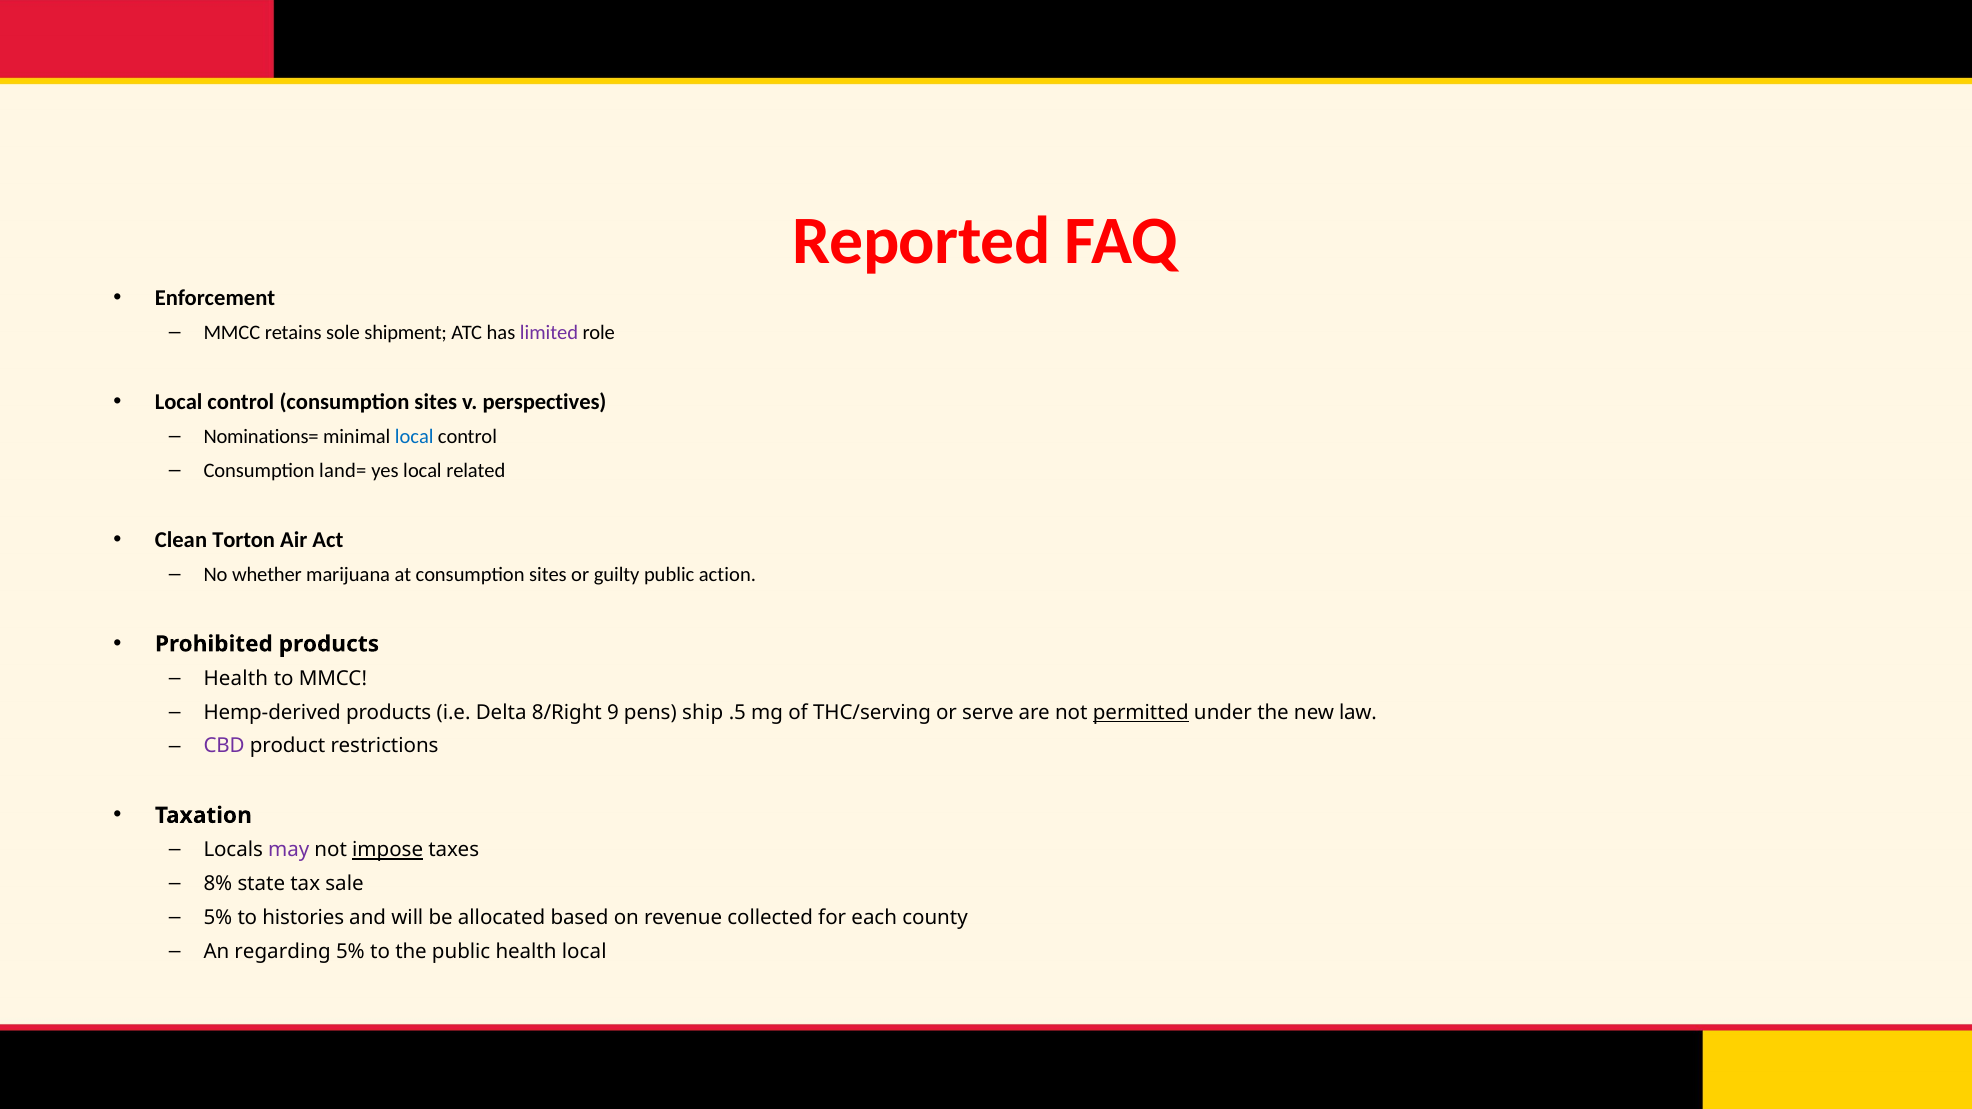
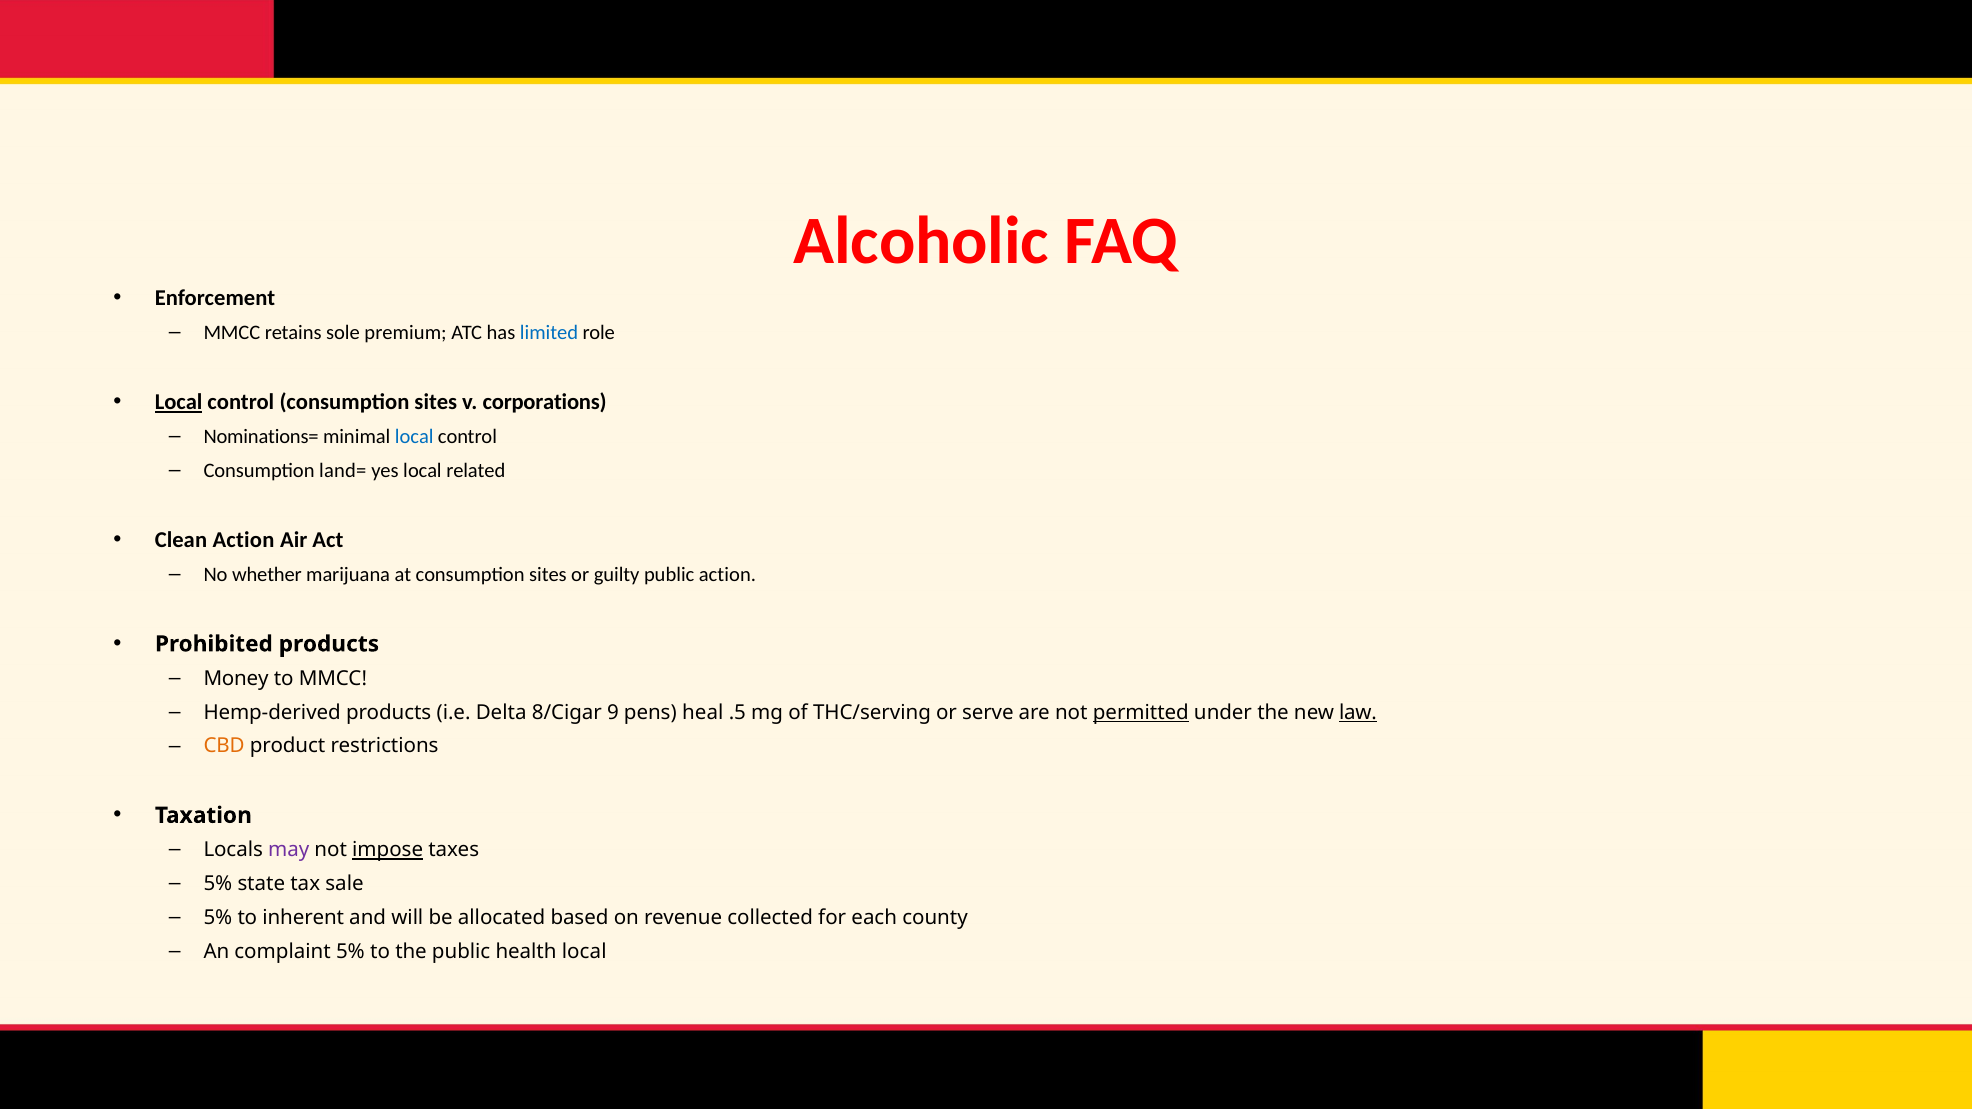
Reported: Reported -> Alcoholic (921, 241)
shipment: shipment -> premium (406, 333)
limited colour: purple -> blue (549, 333)
Local underline: none -> present (179, 402)
perspectives: perspectives -> corporations (545, 402)
Clean Torton: Torton -> Action (244, 540)
Health: Health -> Money (236, 679)
8/Right: 8/Right -> 8/Cigar (567, 713)
ship: ship -> heal (703, 713)
law underline: none -> present (1358, 713)
CBD colour: purple -> orange (224, 746)
8%: 8% -> 5% (218, 884)
histories: histories -> inherent (303, 918)
regarding: regarding -> complaint (283, 951)
